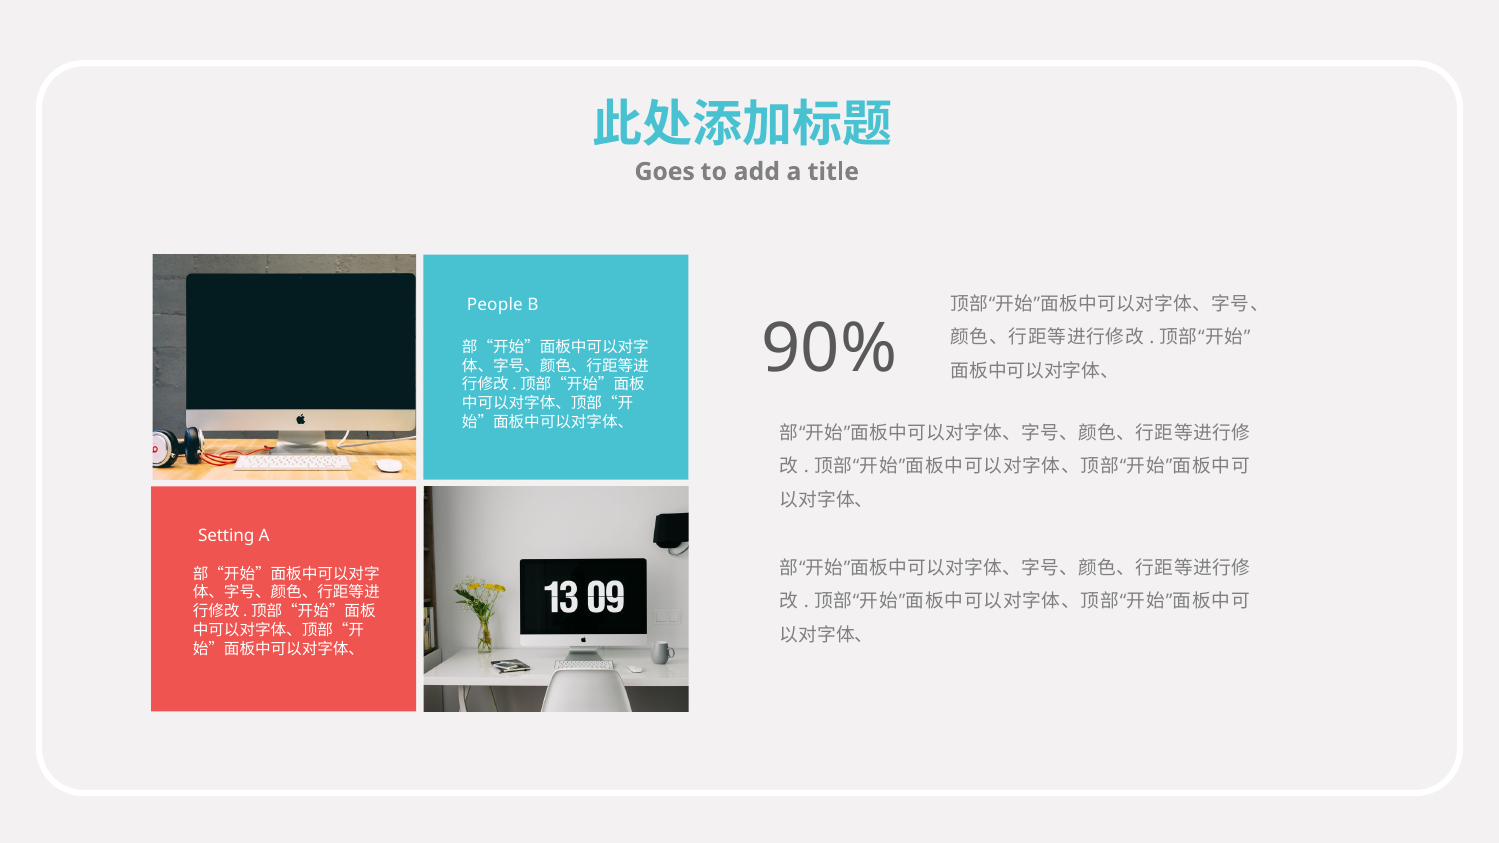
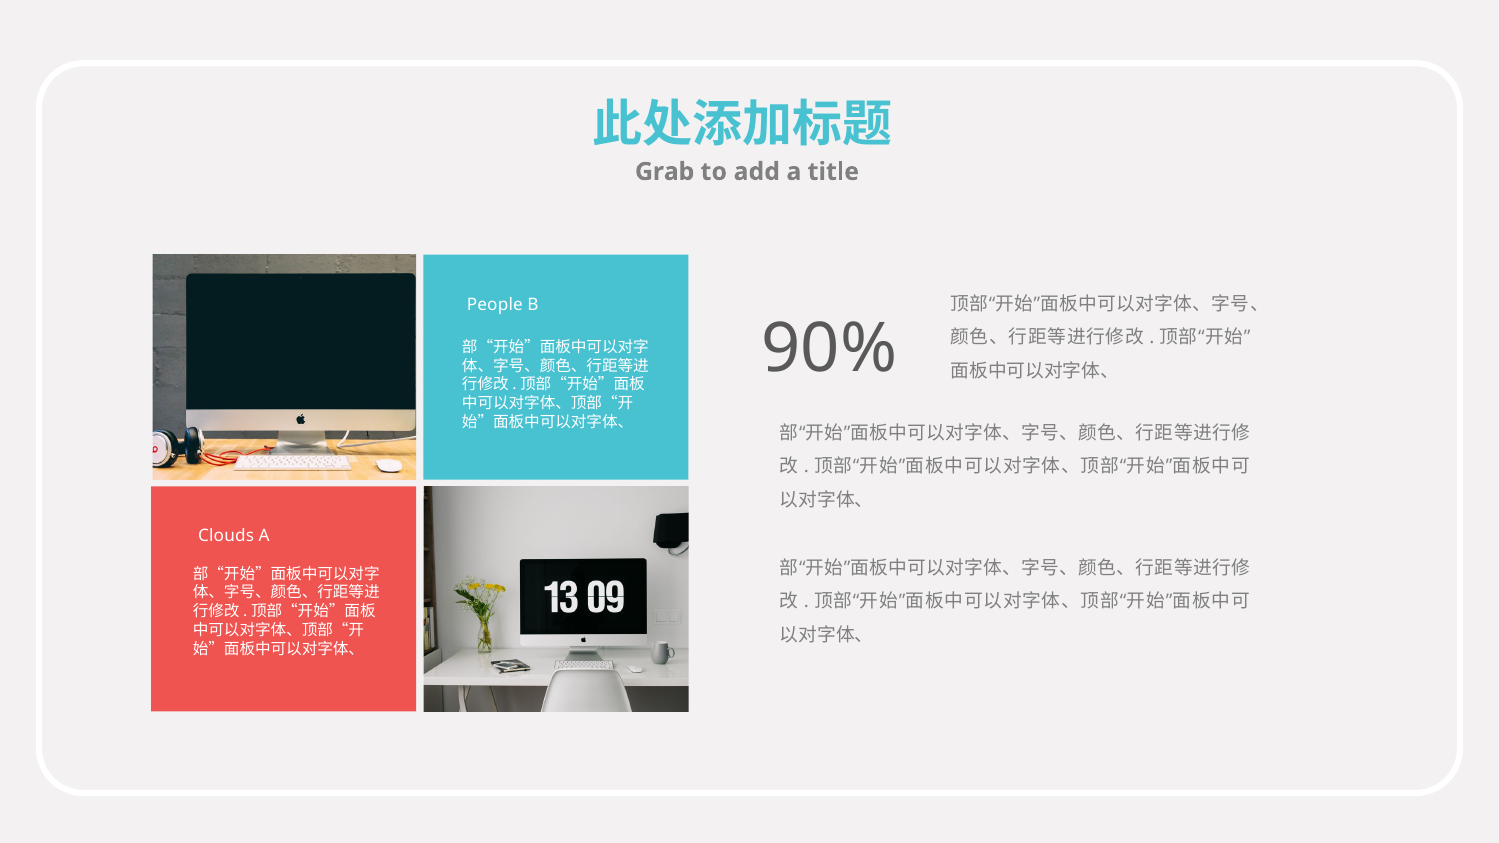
Goes: Goes -> Grab (665, 172)
Setting: Setting -> Clouds (226, 536)
